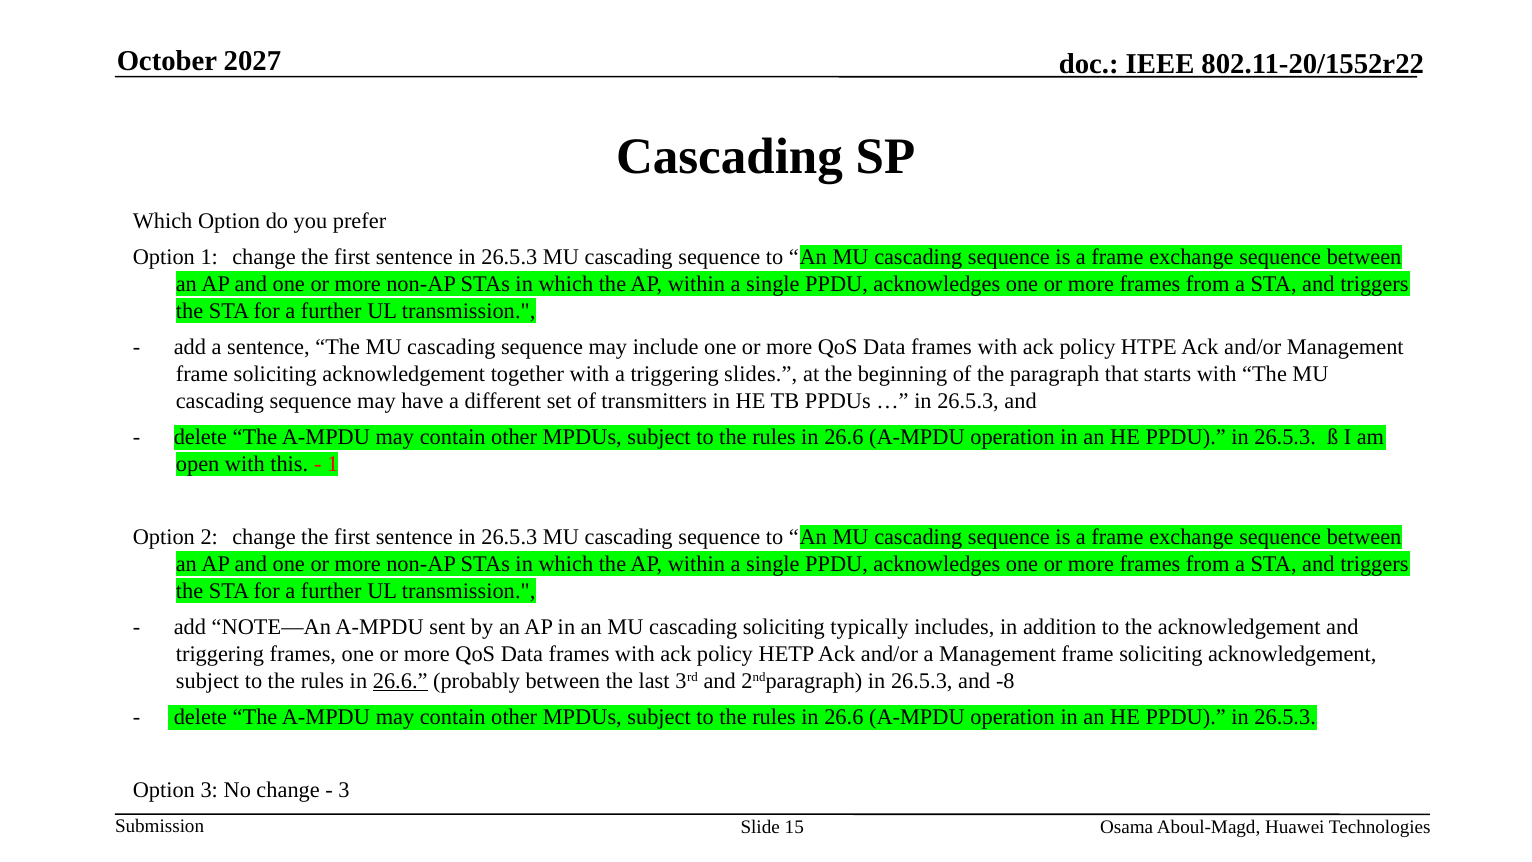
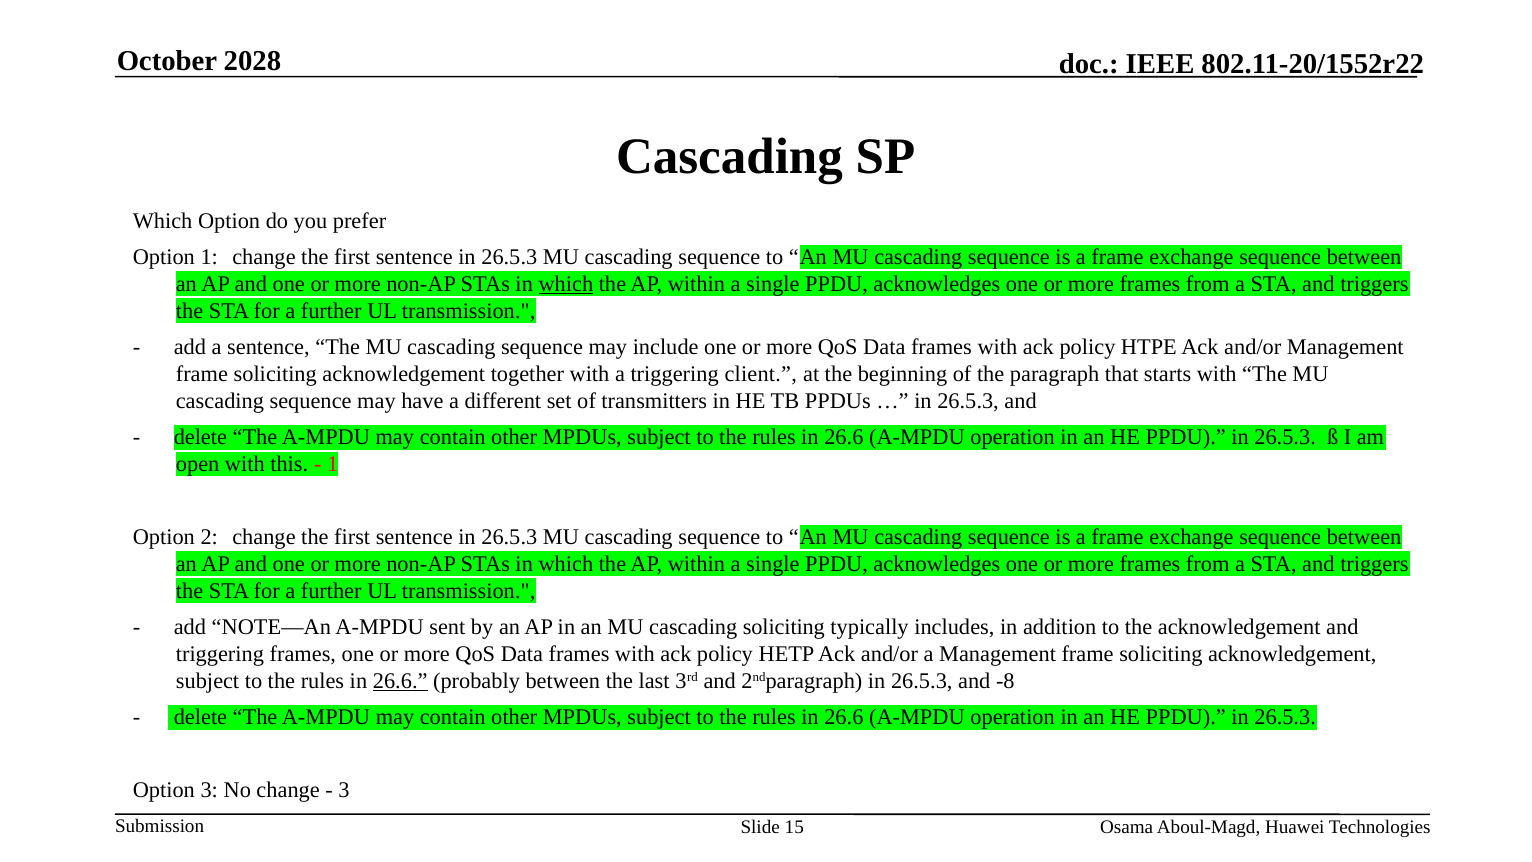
2027: 2027 -> 2028 (252, 61)
which underline: none -> present (566, 284)
slides: slides -> client (761, 374)
